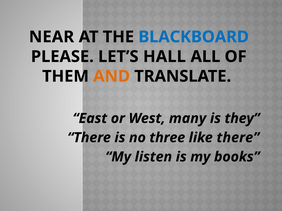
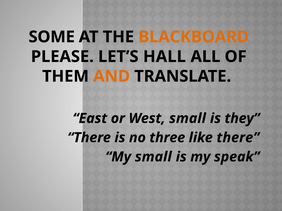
NEAR: NEAR -> SOME (52, 37)
BLACKBOARD colour: blue -> orange (194, 37)
West many: many -> small (188, 119)
My listen: listen -> small (153, 157)
books: books -> speak (237, 157)
